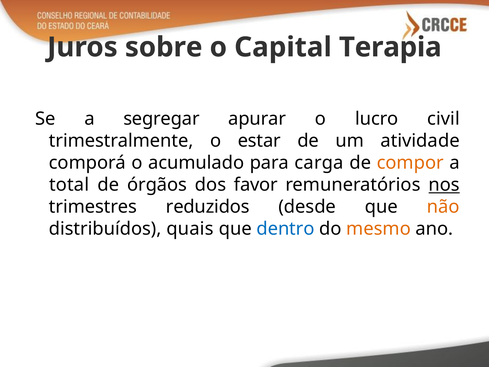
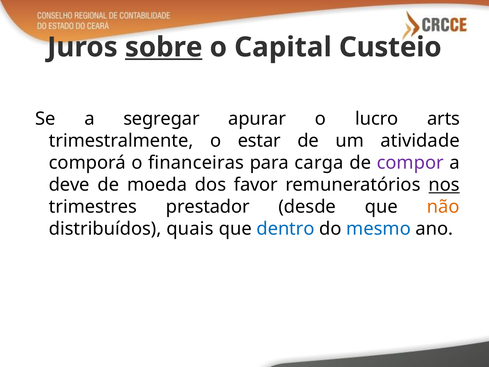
sobre underline: none -> present (164, 47)
Terapia: Terapia -> Custeio (390, 47)
civil: civil -> arts (444, 119)
acumulado: acumulado -> financeiras (196, 163)
compor colour: orange -> purple (410, 163)
total: total -> deve (69, 185)
órgãos: órgãos -> moeda (157, 185)
reduzidos: reduzidos -> prestador (208, 207)
mesmo colour: orange -> blue (379, 229)
